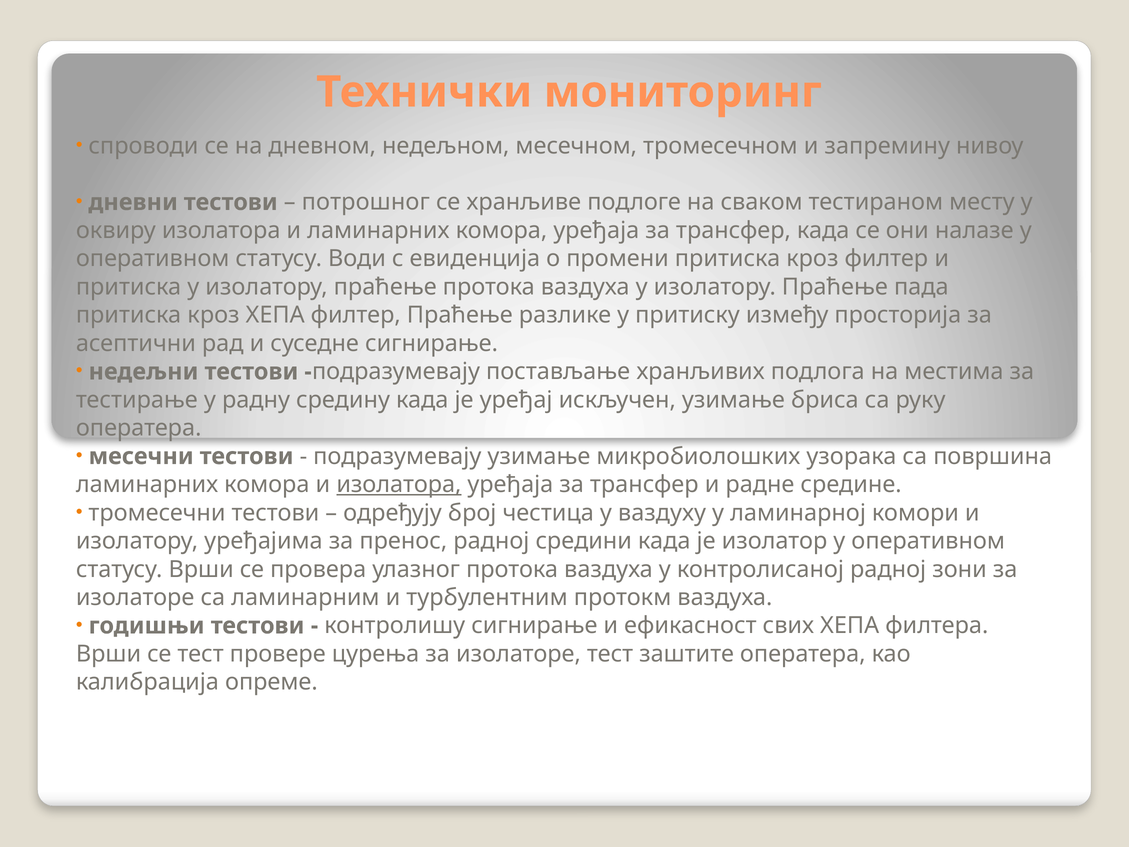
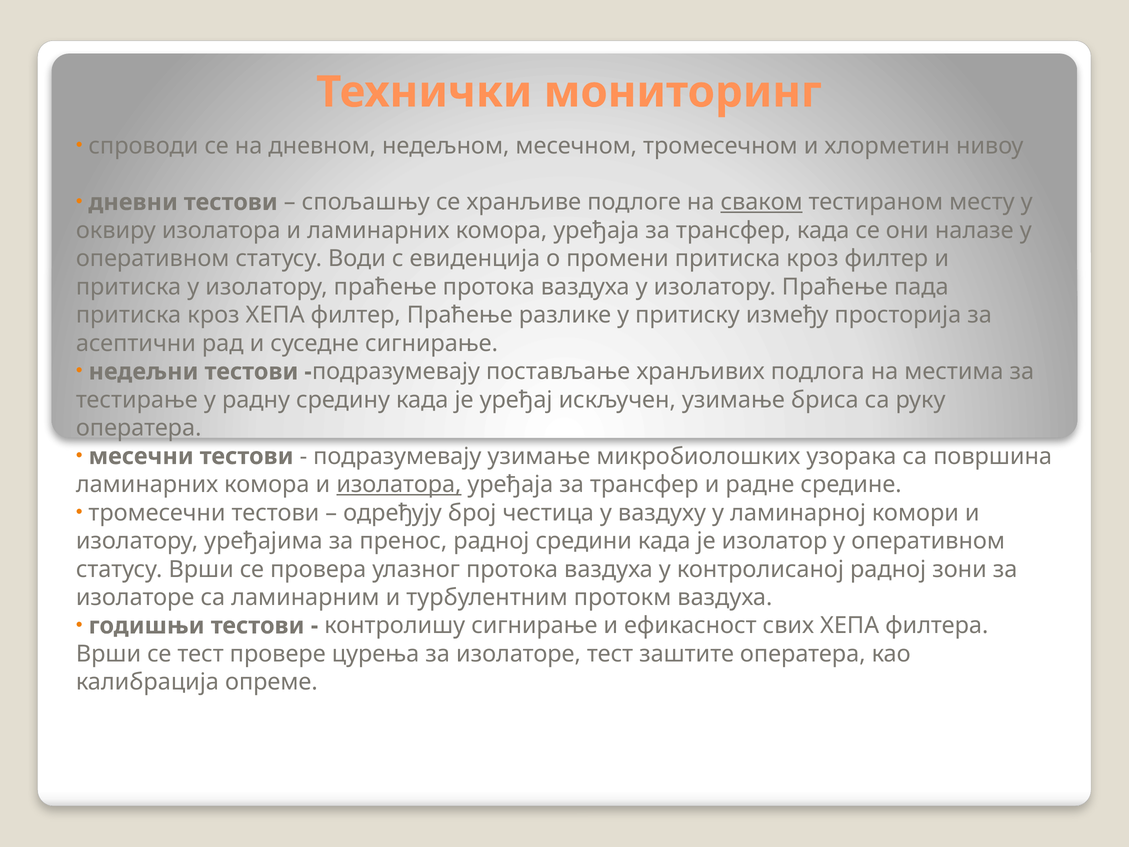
запремину: запремину -> хлорметин (887, 146)
потрошног: потрошног -> спољашњу (366, 202)
сваком underline: none -> present (762, 202)
